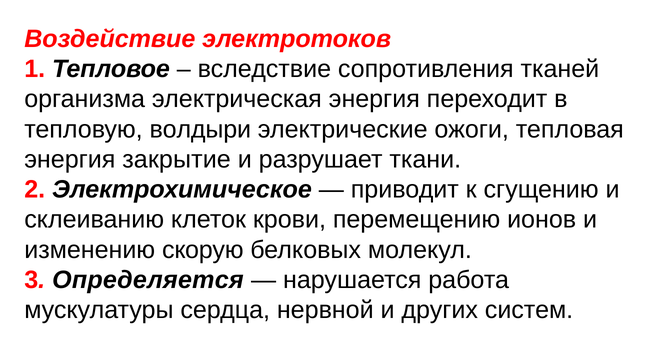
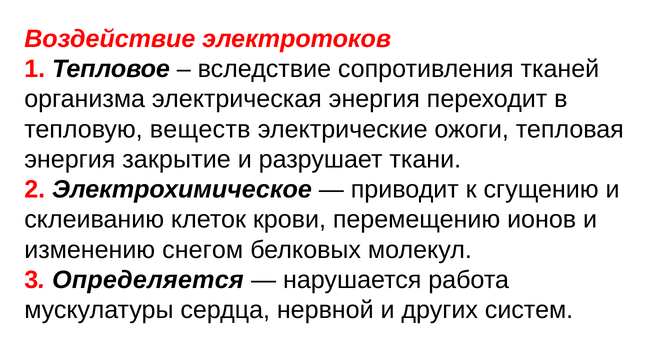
волдыри: волдыри -> веществ (200, 129)
скорую: скорую -> снегом (203, 250)
